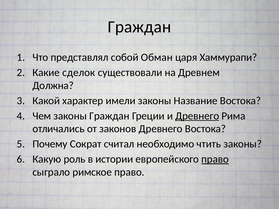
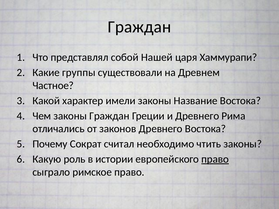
Обман: Обман -> Нашей (157, 57)
сделок: сделок -> группы (79, 73)
Должна: Должна -> Частное (53, 86)
Древнего underline: present -> none (197, 116)
